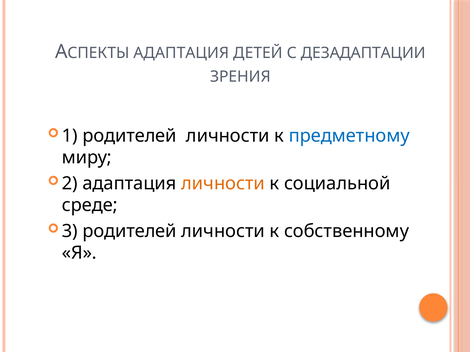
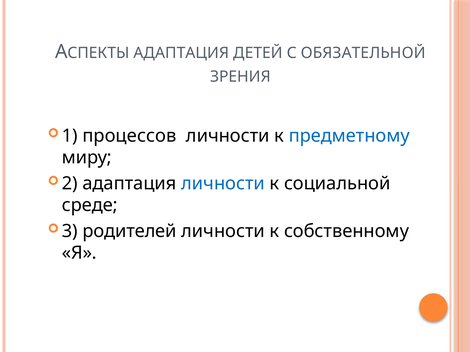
ДЕЗАДАПТАЦИИ: ДЕЗАДАПТАЦИИ -> ОБЯЗАТЕЛЬНОЙ (363, 53)
1 родителей: родителей -> процессов (129, 136)
личности colour: orange -> blue (223, 184)
